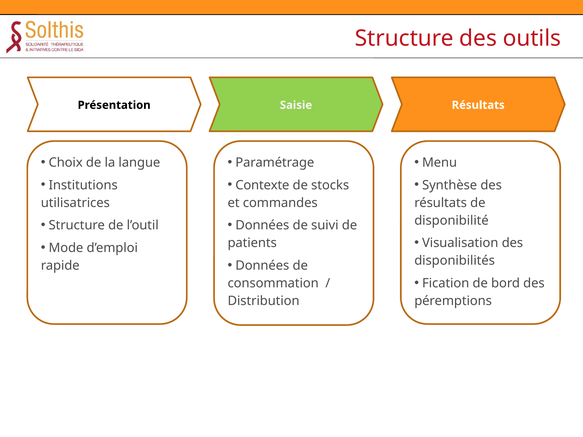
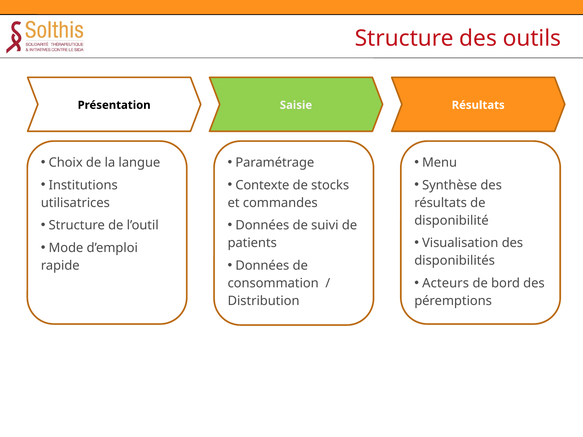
Fication: Fication -> Acteurs (446, 283)
